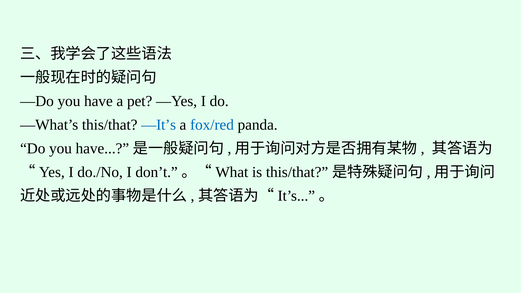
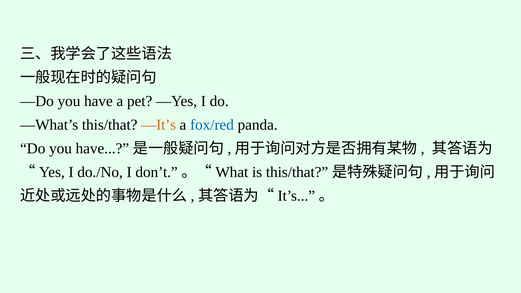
—It’s colour: blue -> orange (159, 125)
